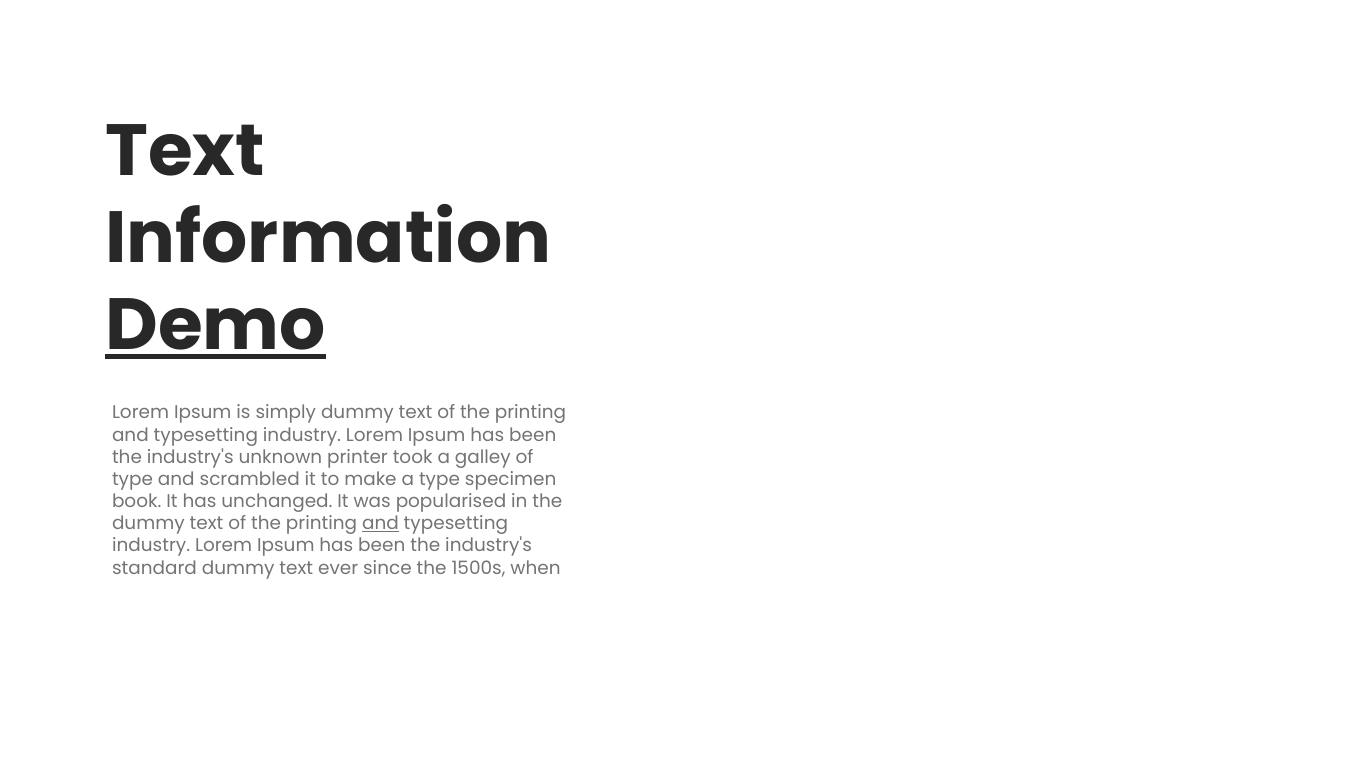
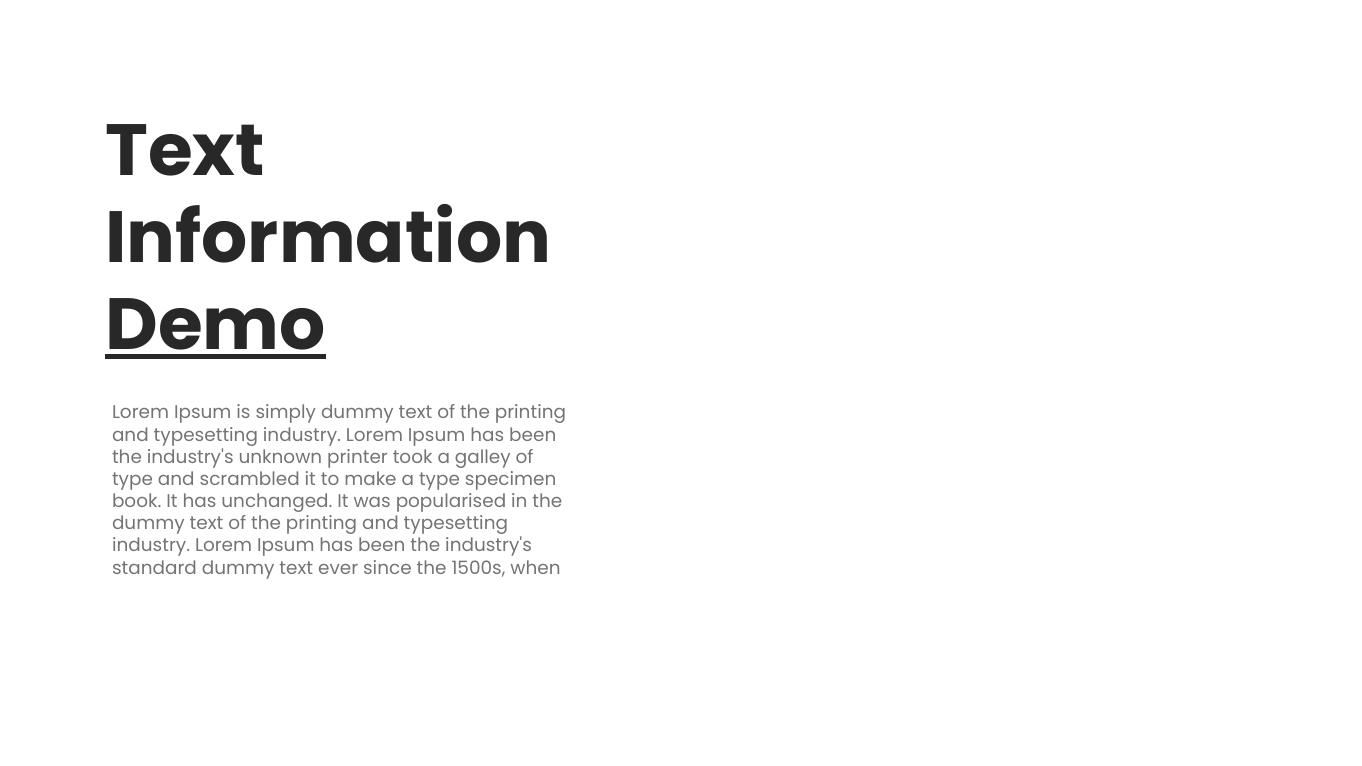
and underline: present -> none (380, 524)
